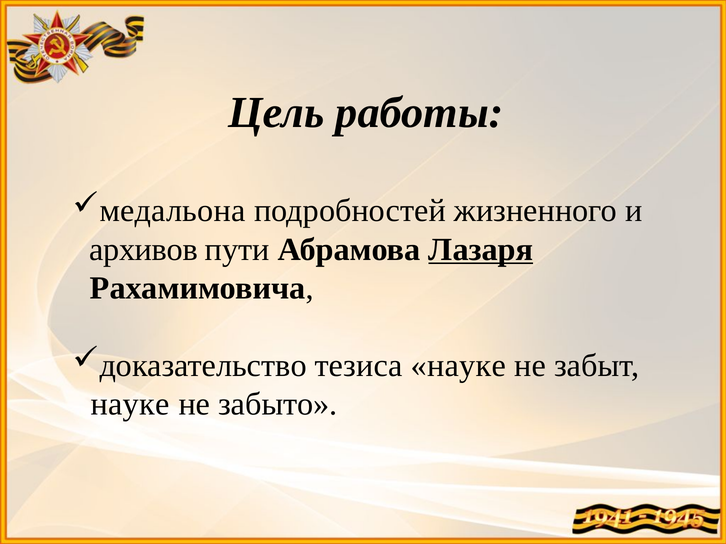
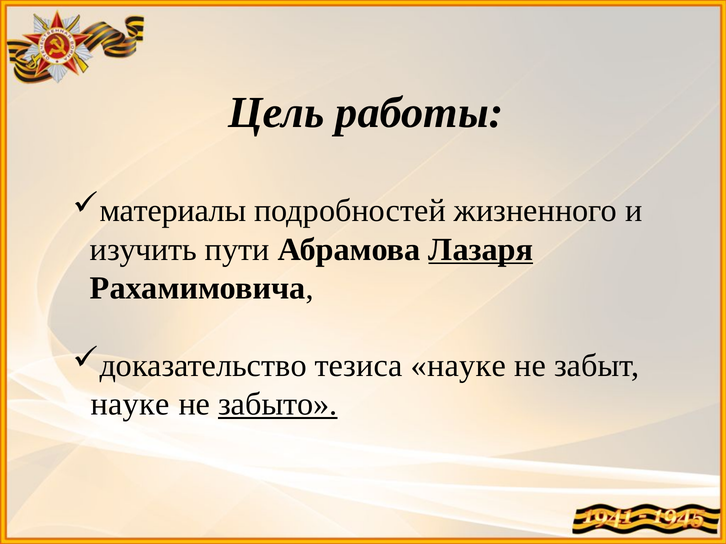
медальона: медальона -> материалы (173, 211)
архивов: архивов -> изучить (144, 250)
забыто underline: none -> present (278, 405)
